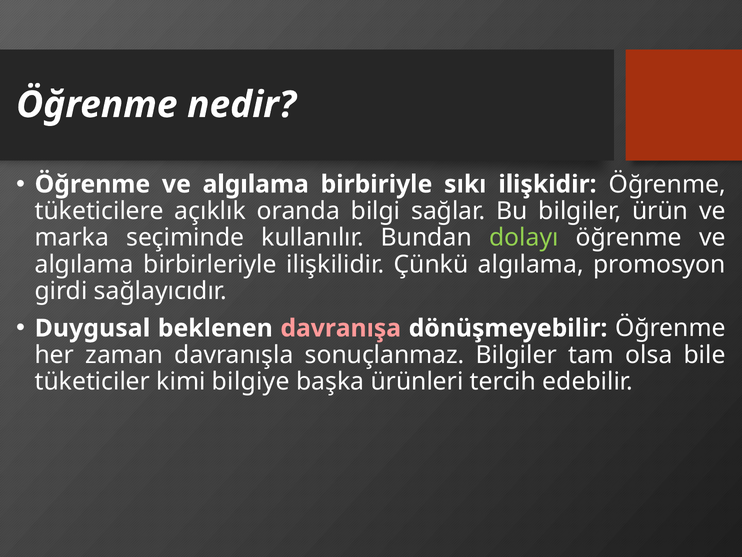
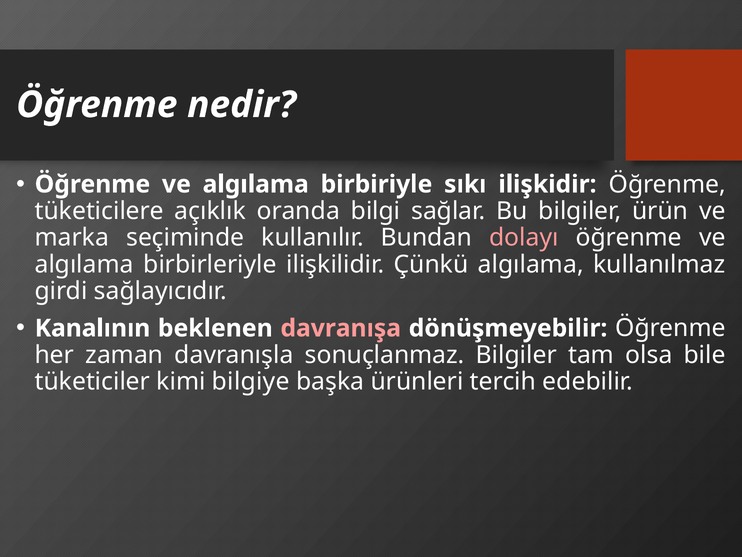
dolayı colour: light green -> pink (524, 238)
promosyon: promosyon -> kullanılmaz (659, 264)
Duygusal: Duygusal -> Kanalının (92, 328)
